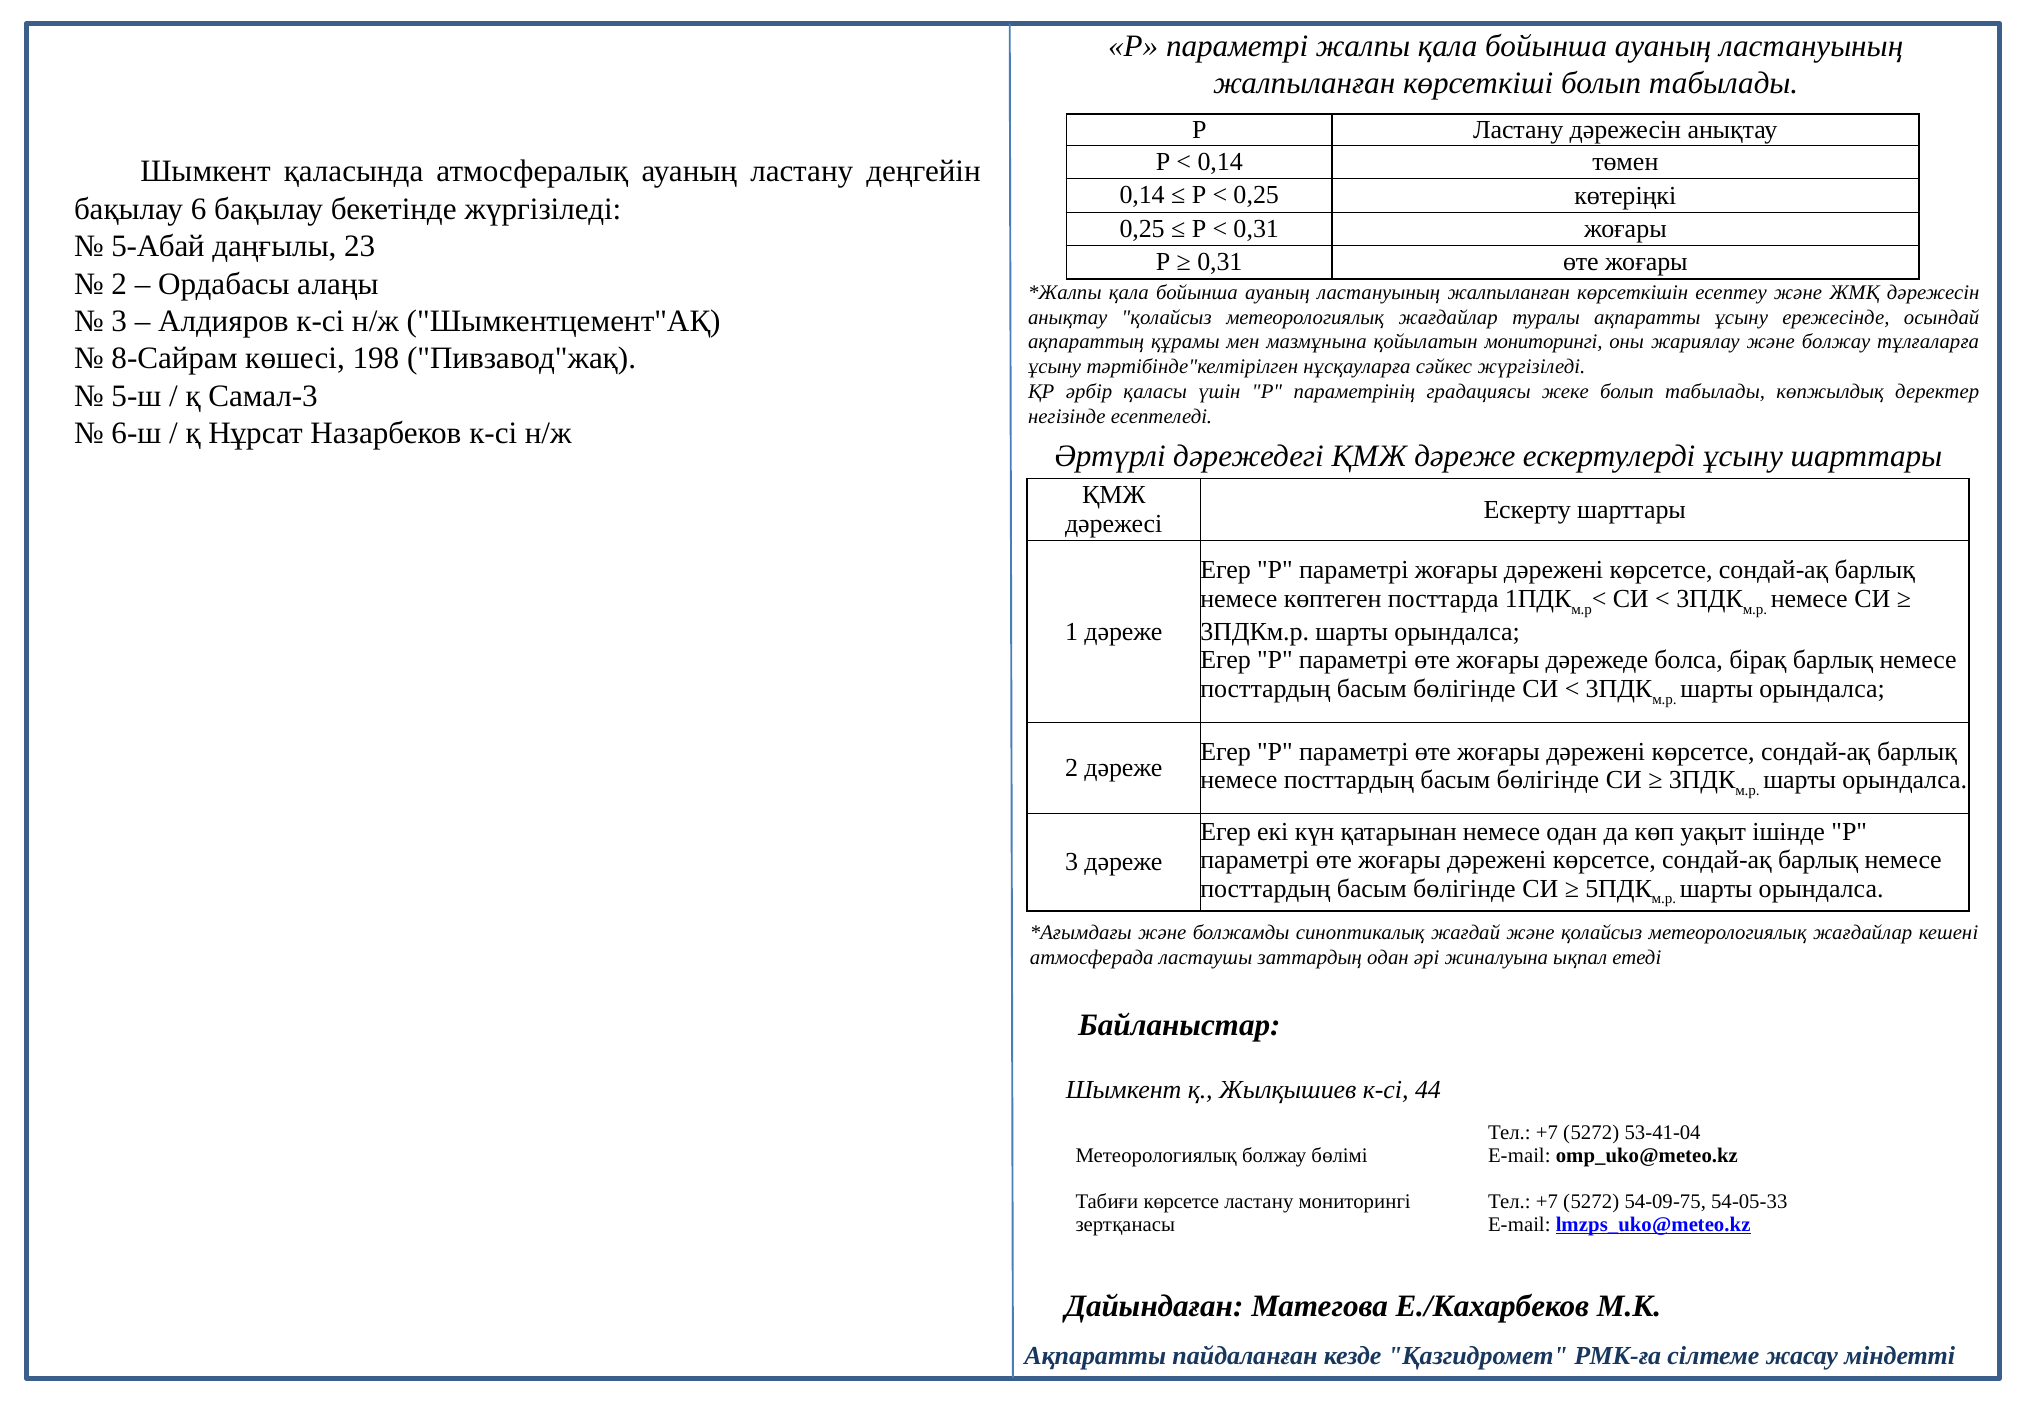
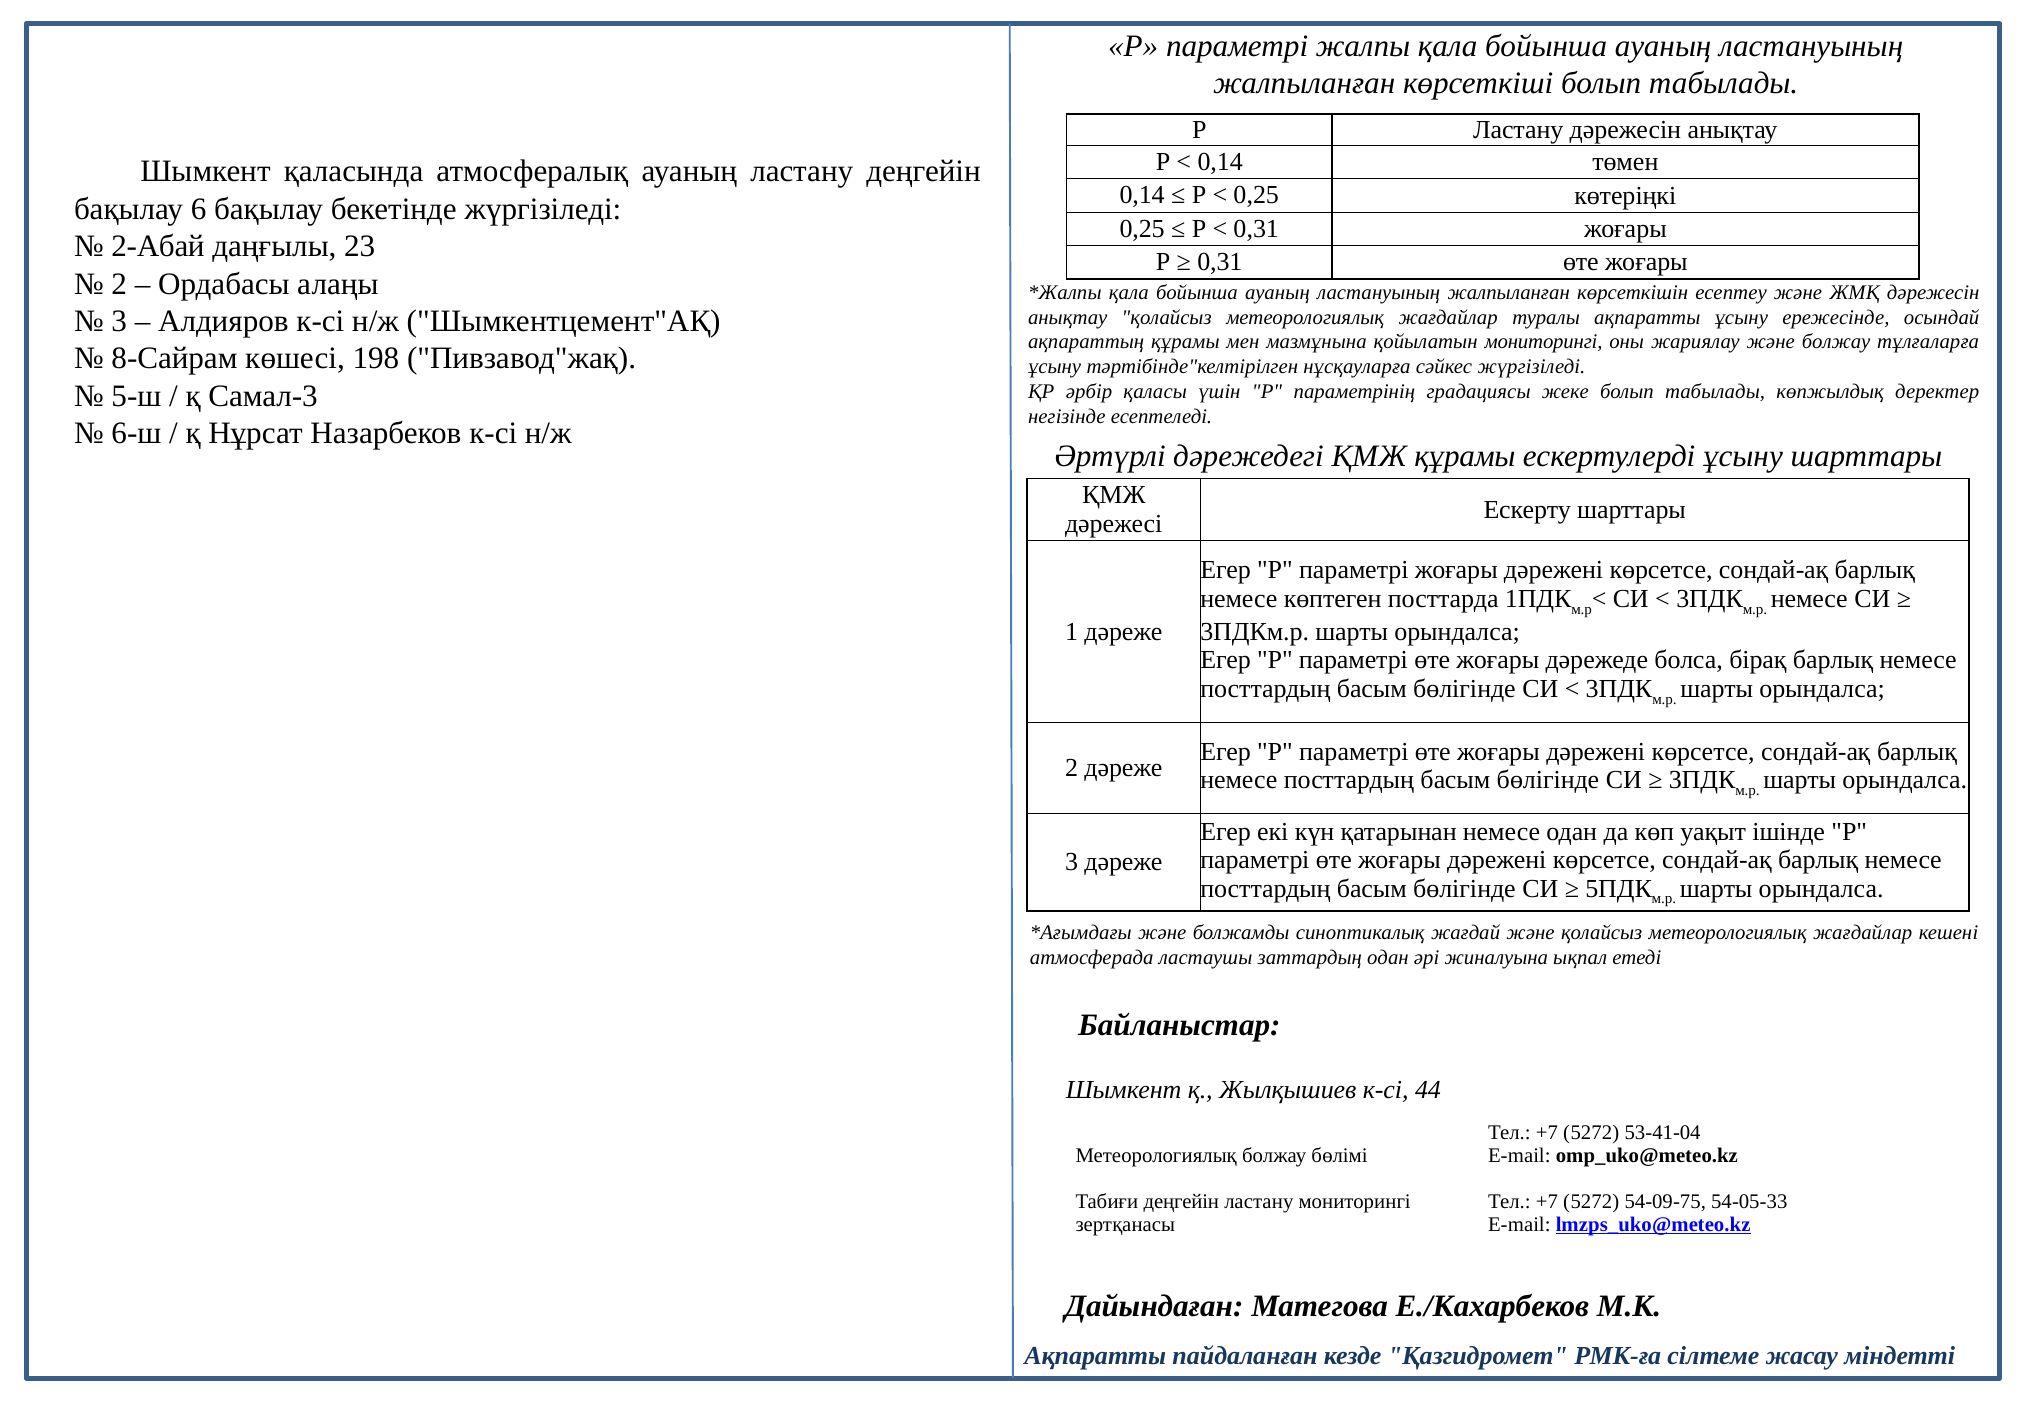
5-Абай: 5-Абай -> 2-Абай (158, 246)
ҚМЖ дәреже: дәреже -> құрамы (1465, 457)
Табиғи көрсетсе: көрсетсе -> деңгейін (1181, 1202)
